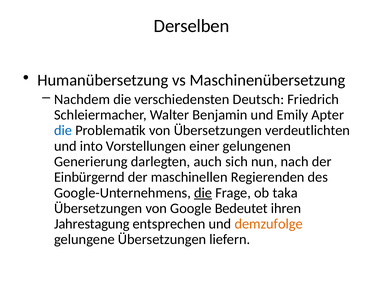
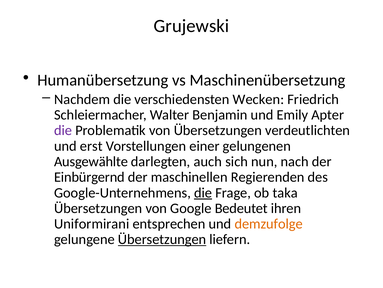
Derselben: Derselben -> Grujewski (191, 26)
Deutsch: Deutsch -> Wecken (258, 99)
die colour: blue -> purple (63, 130)
into: into -> erst (91, 146)
Generierung: Generierung -> Ausgewählte (91, 161)
Jahrestagung: Jahrestagung -> Uniformirani (92, 223)
Übersetzungen underline: none -> present (162, 239)
